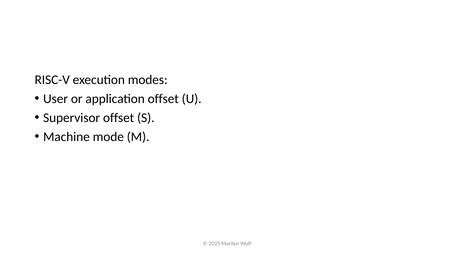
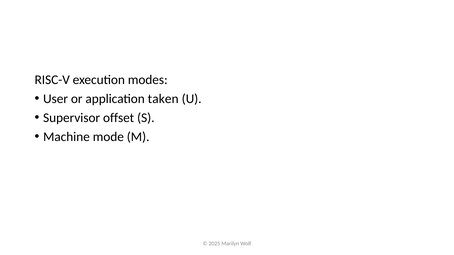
application offset: offset -> taken (163, 99)
